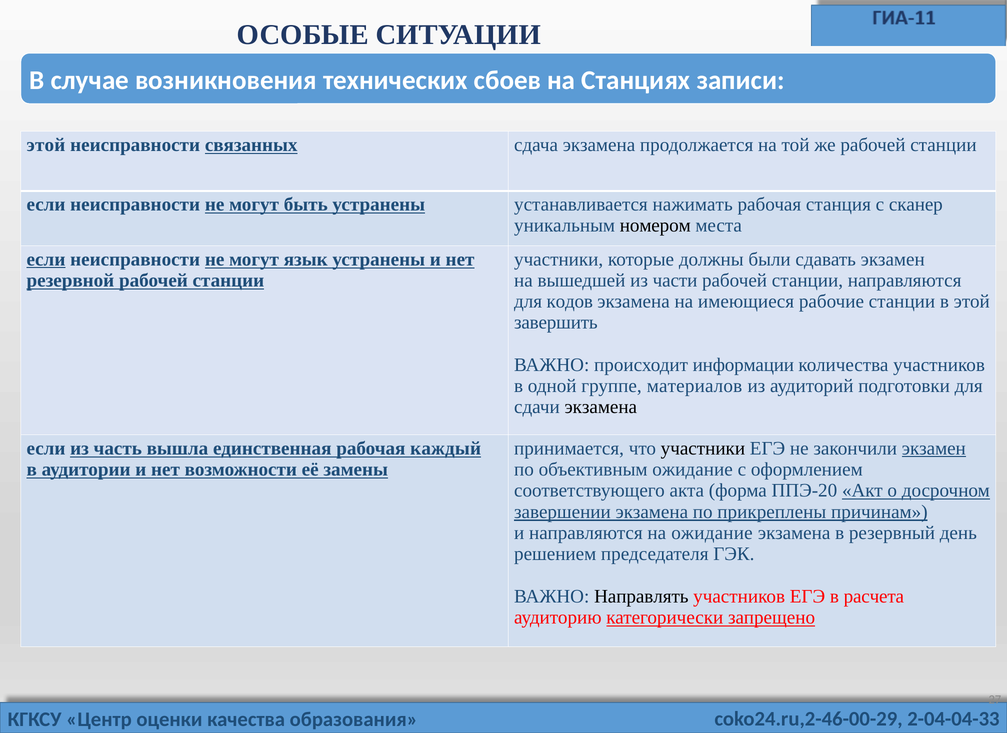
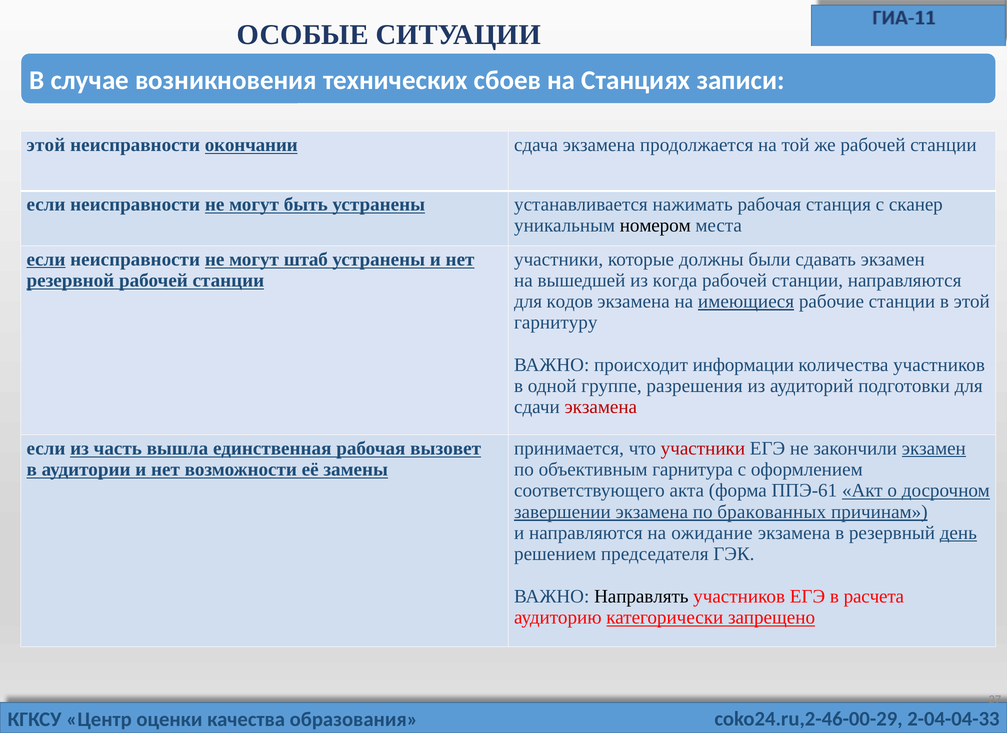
связанных: связанных -> окончании (251, 145)
язык: язык -> штаб (306, 259)
части: части -> когда (675, 281)
имеющиеся underline: none -> present (746, 302)
завершить: завершить -> гарнитуру (556, 323)
материалов: материалов -> разрешения (695, 386)
экзамена colour: black -> red (601, 407)
каждый: каждый -> вызовет (446, 449)
участники colour: black -> red (703, 449)
объективным ожидание: ожидание -> гарнитура (693, 470)
ППЭ-20: ППЭ-20 -> ППЭ-61 (804, 491)
прикреплены: прикреплены -> бракованных (772, 512)
день underline: none -> present (958, 533)
